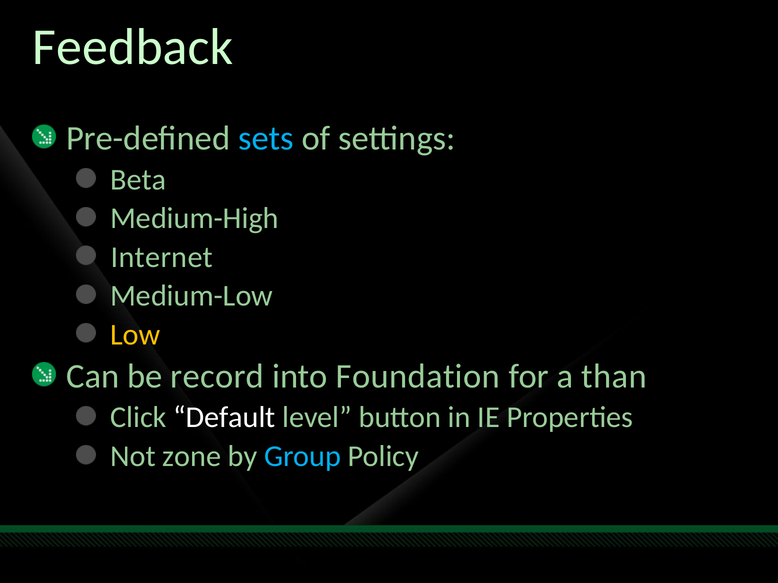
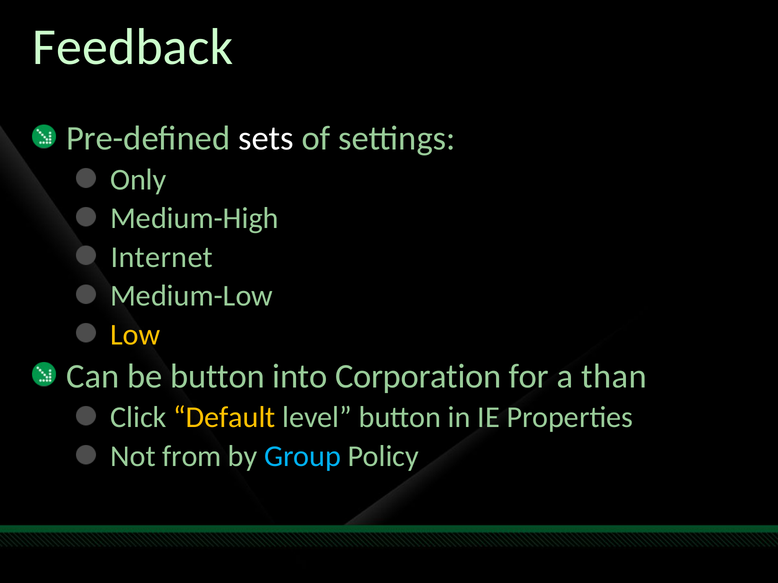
sets colour: light blue -> white (266, 139)
Beta: Beta -> Only (138, 180)
be record: record -> button (217, 377)
Foundation: Foundation -> Corporation (418, 377)
Default colour: white -> yellow (224, 418)
zone: zone -> from (192, 457)
